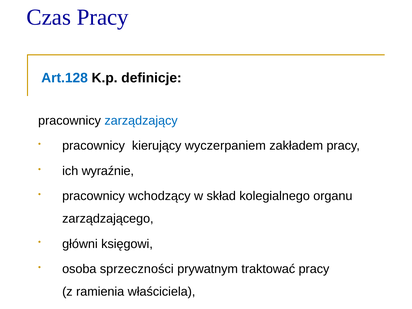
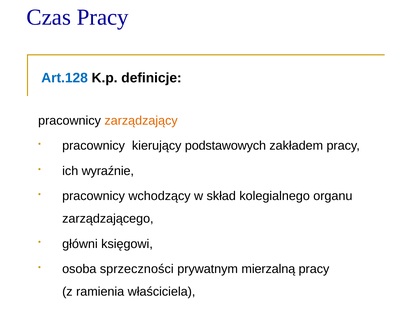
zarządzający colour: blue -> orange (141, 121)
wyczerpaniem: wyczerpaniem -> podstawowych (225, 146)
traktować: traktować -> mierzalną (268, 269)
